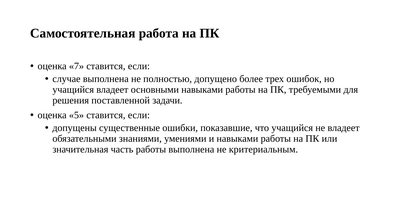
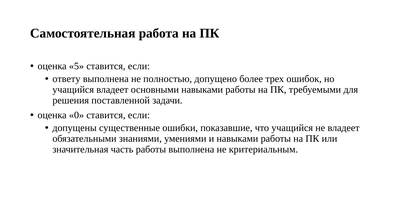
7: 7 -> 5 (76, 66)
случае: случае -> ответу (66, 79)
5: 5 -> 0 (76, 115)
